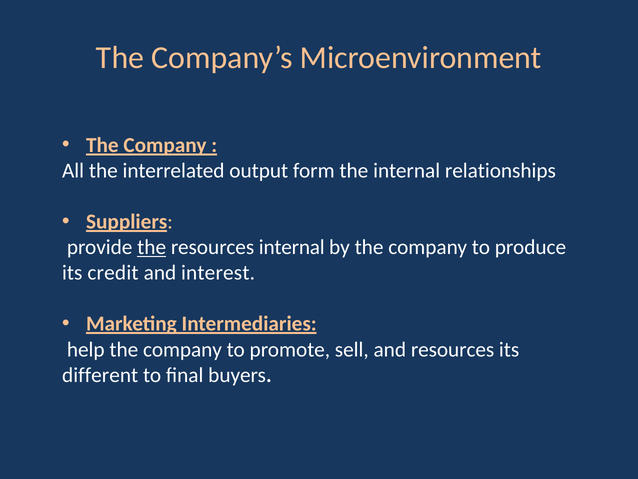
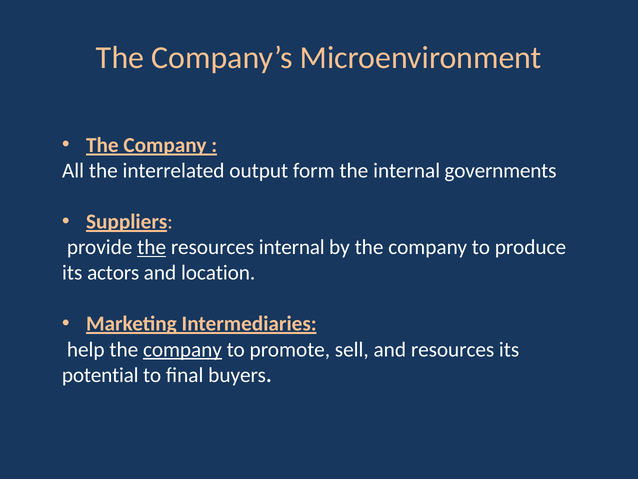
relationships: relationships -> governments (500, 170)
credit: credit -> actors (113, 273)
interest: interest -> location (218, 273)
company underline: none -> present (182, 349)
different: different -> potential (100, 375)
